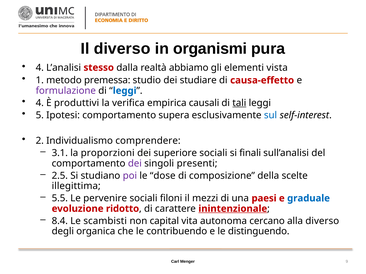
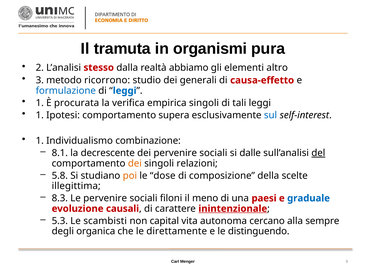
Il diverso: diverso -> tramuta (122, 49)
4: 4 -> 2 (40, 68)
vista: vista -> altro (277, 68)
1: 1 -> 3 (40, 80)
premessa: premessa -> ricorrono (107, 80)
studiare: studiare -> generali (198, 80)
formulazione colour: purple -> blue (66, 91)
4: 4 -> 1 (40, 103)
produttivi: produttivi -> procurata (77, 103)
empirica causali: causali -> singoli (204, 103)
tali underline: present -> none (239, 103)
5: 5 -> 1 (40, 115)
2: 2 -> 1 (40, 141)
comprendere: comprendere -> combinazione (148, 141)
3.1: 3.1 -> 8.1 (60, 153)
proporzioni: proporzioni -> decrescente (108, 153)
dei superiore: superiore -> pervenire (175, 153)
finali: finali -> dalle (250, 153)
del underline: none -> present (318, 153)
dei colour: purple -> orange (135, 164)
presenti: presenti -> relazioni (197, 164)
2.5: 2.5 -> 5.8 (60, 176)
poi colour: purple -> orange (130, 176)
5.5: 5.5 -> 8.3 (60, 199)
mezzi: mezzi -> meno (205, 199)
ridotto: ridotto -> causali (123, 209)
8.4: 8.4 -> 5.3 (60, 221)
alla diverso: diverso -> sempre (322, 221)
contribuendo: contribuendo -> direttamente (177, 232)
